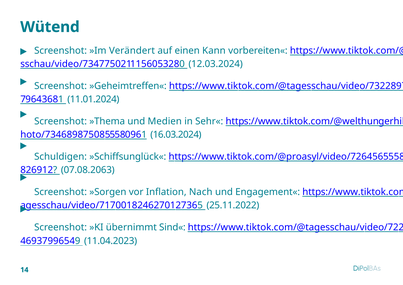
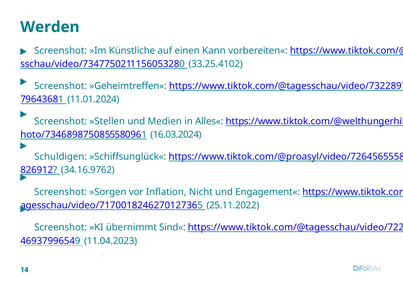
Wütend: Wütend -> Werden (50, 27)
Verändert: Verändert -> Künstliche (132, 51)
12.03.2024: 12.03.2024 -> 33.25.4102 (216, 64)
»Thema: »Thema -> »Stellen (107, 121)
Sehr«: Sehr« -> Alles« (209, 121)
07.08.2063: 07.08.2063 -> 34.16.9762 (88, 170)
Nach: Nach -> Nicht (201, 192)
